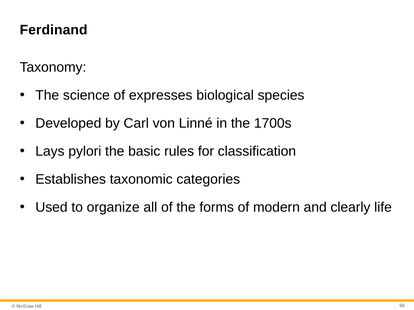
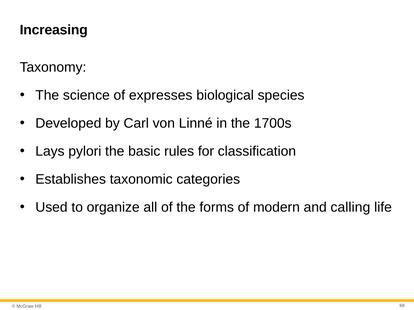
Ferdinand: Ferdinand -> Increasing (54, 30)
clearly: clearly -> calling (350, 208)
